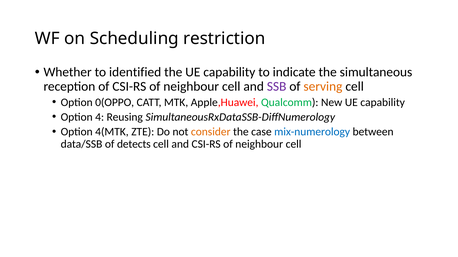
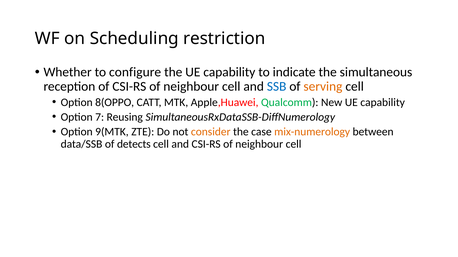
identified: identified -> configure (135, 72)
SSB colour: purple -> blue (277, 87)
0(OPPO: 0(OPPO -> 8(OPPO (115, 103)
4: 4 -> 7 (100, 117)
4(MTK: 4(MTK -> 9(MTK (112, 132)
mix-numerology colour: blue -> orange (312, 132)
